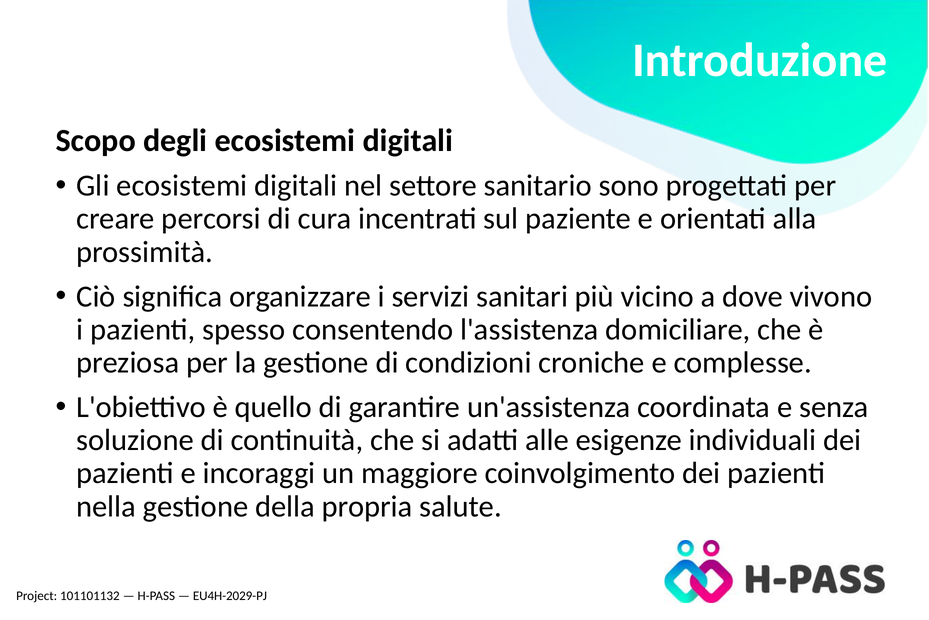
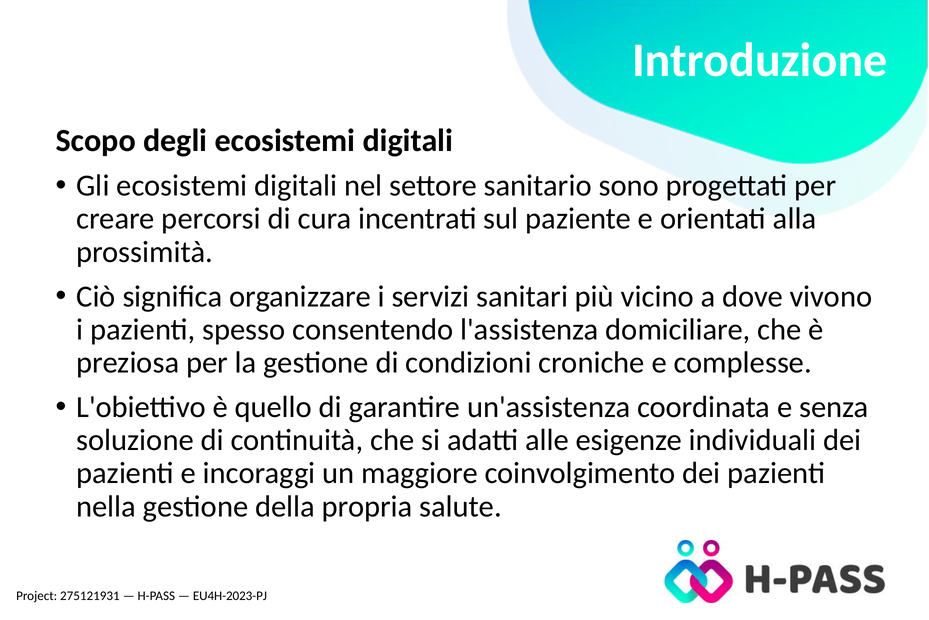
101101132: 101101132 -> 275121931 (90, 595)
EU4H-2029-PJ: EU4H-2029-PJ -> EU4H-2023-PJ (230, 595)
